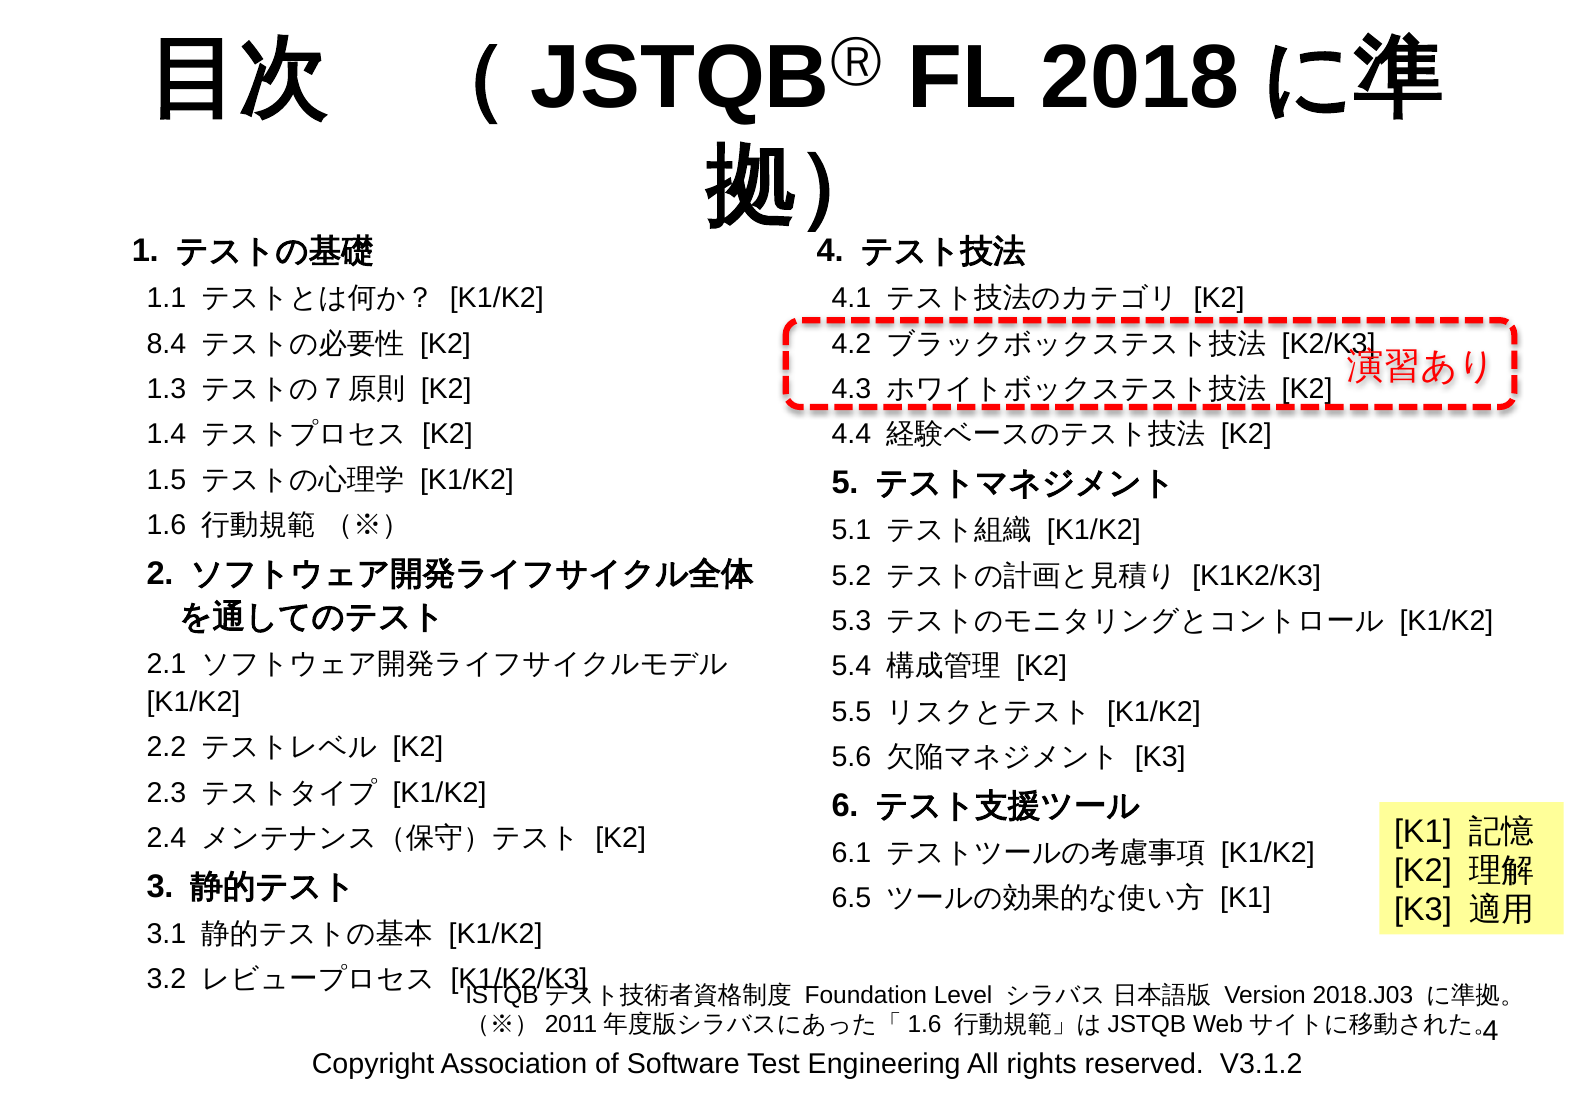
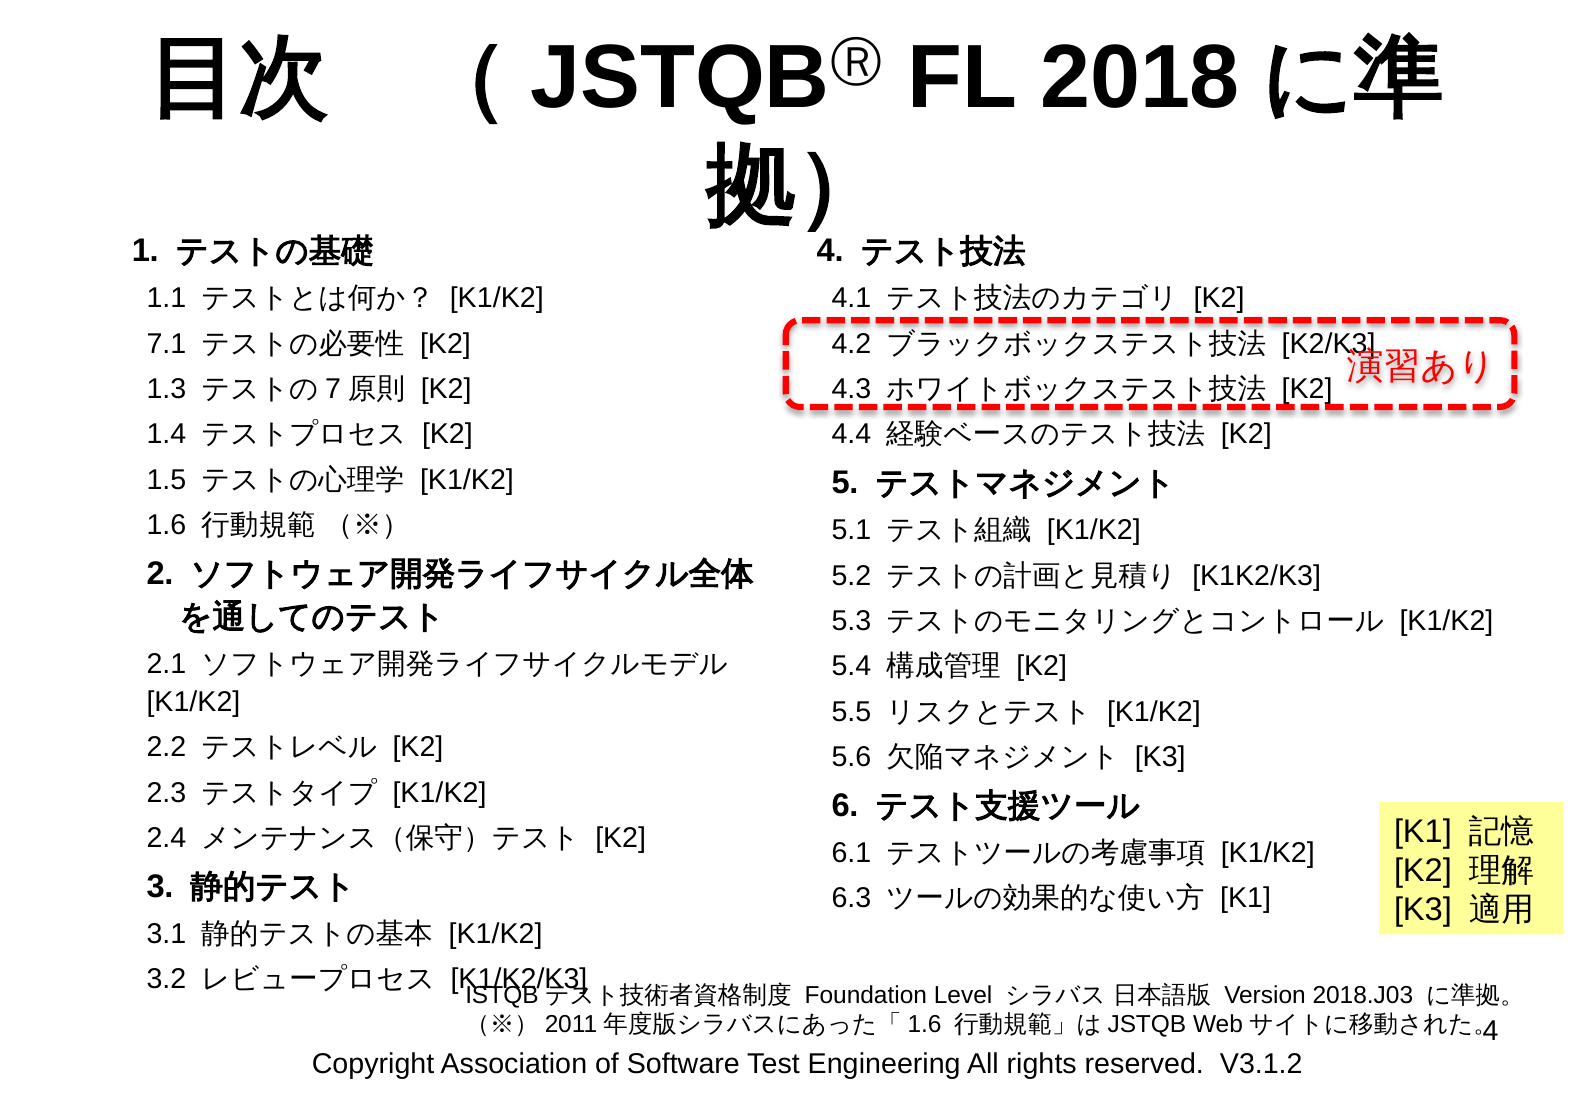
8.4: 8.4 -> 7.1 (166, 344)
6.5: 6.5 -> 6.3 (851, 898)
